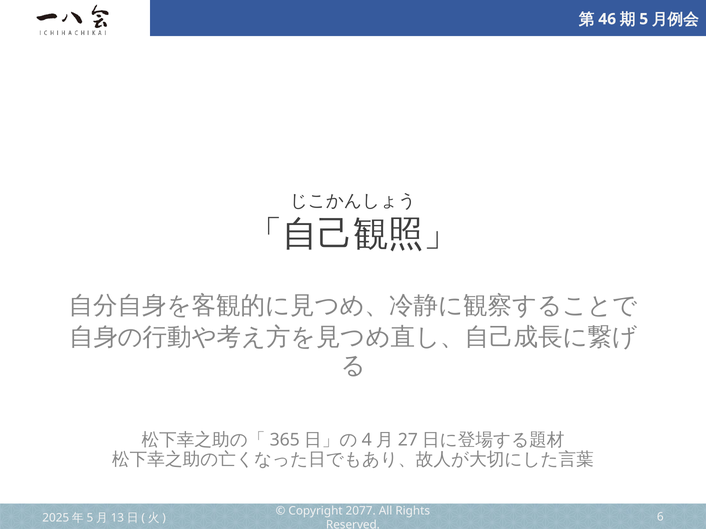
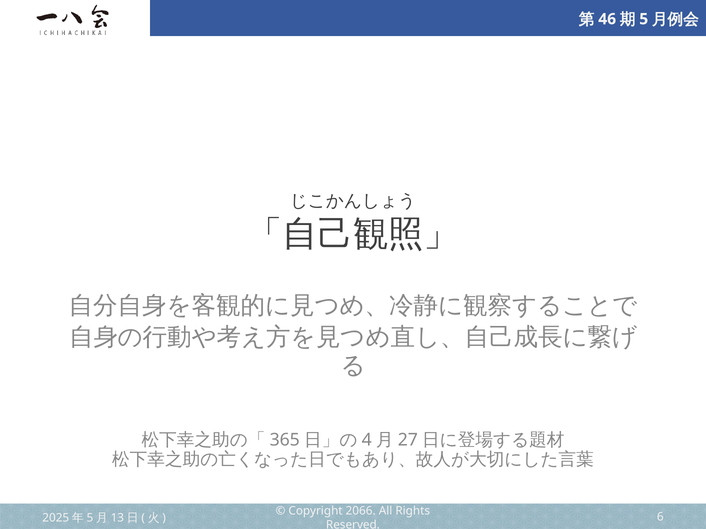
2077: 2077 -> 2066 (361, 511)
